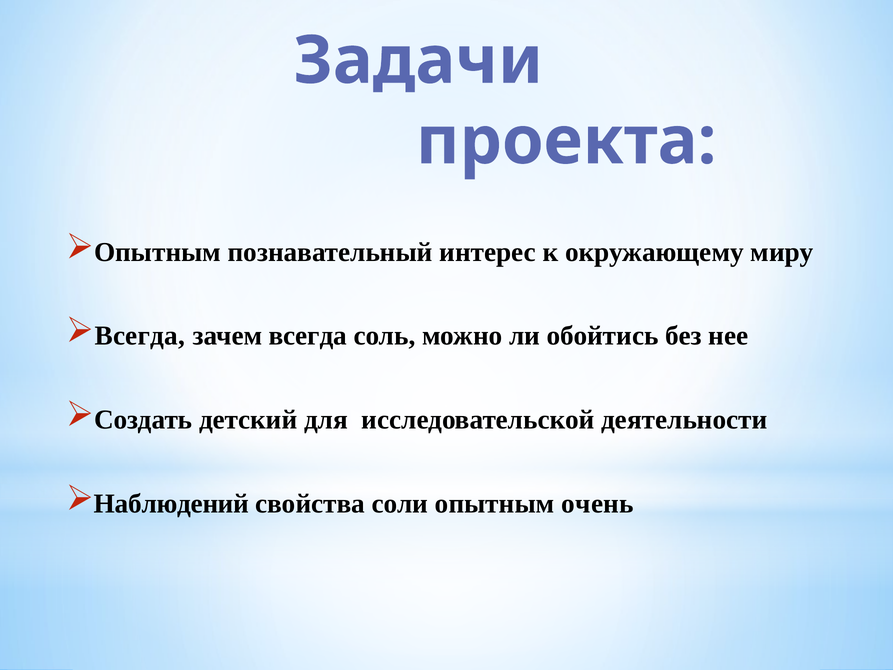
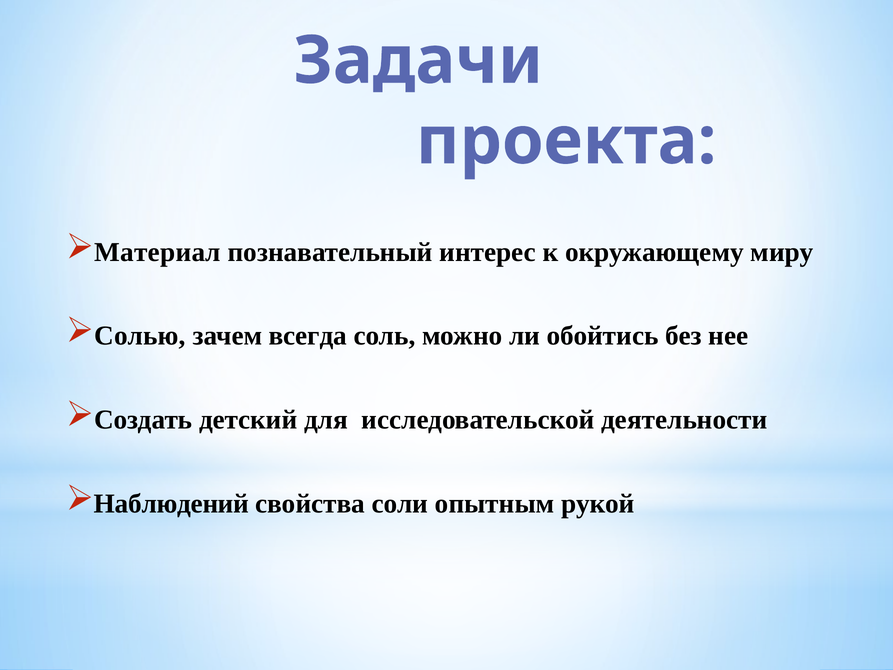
Опытным: Опытным -> Материал (157, 252)
Всегда: Всегда -> Солью (140, 336)
очень: очень -> рукой (598, 503)
